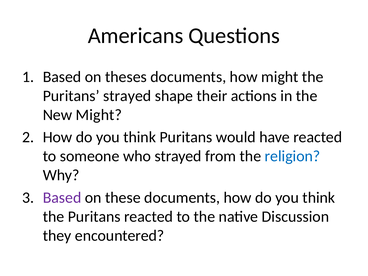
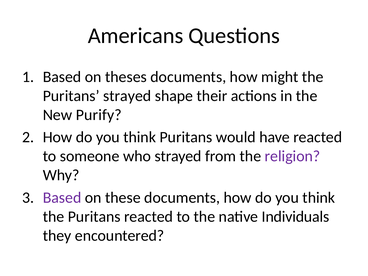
New Might: Might -> Purify (99, 115)
religion colour: blue -> purple (293, 156)
Discussion: Discussion -> Individuals (295, 217)
